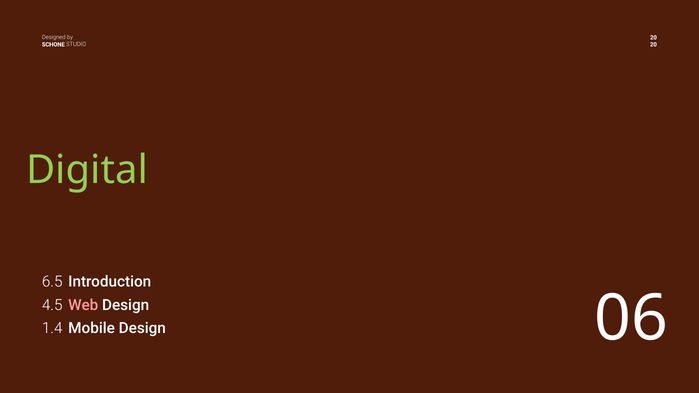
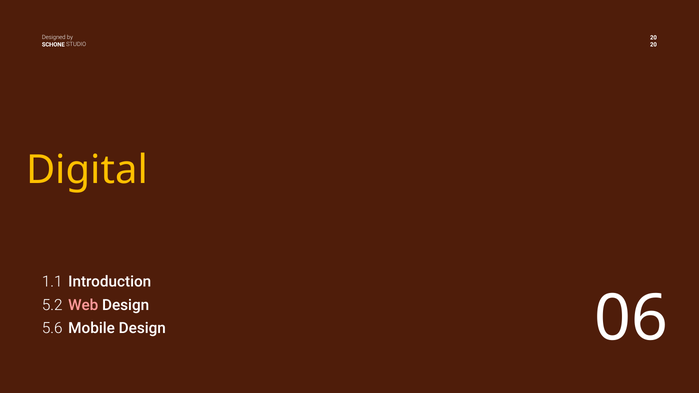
Digital colour: light green -> yellow (87, 170)
6.5: 6.5 -> 1.1 (52, 282)
4.5: 4.5 -> 5.2 (52, 305)
1.4: 1.4 -> 5.6 (52, 329)
